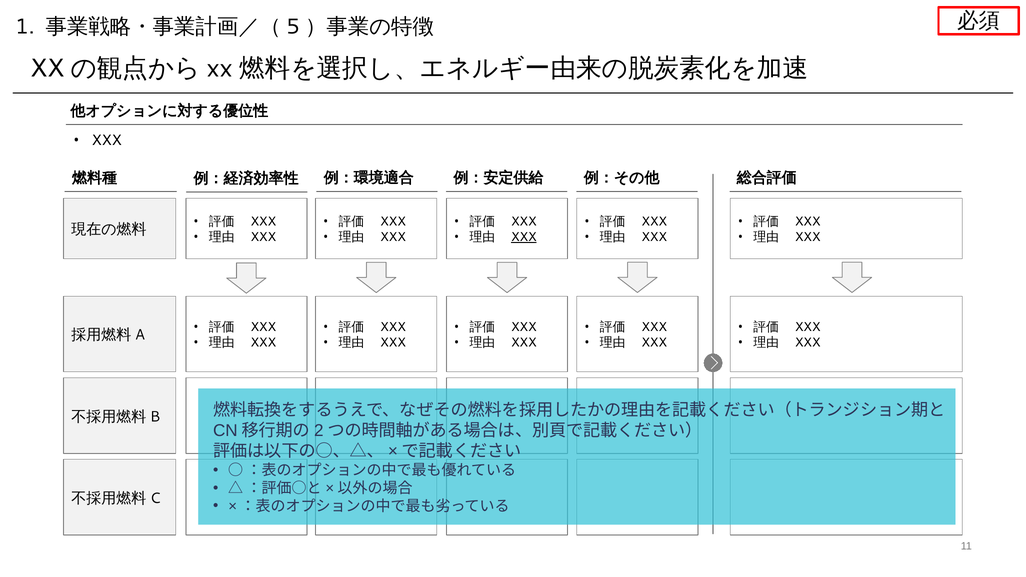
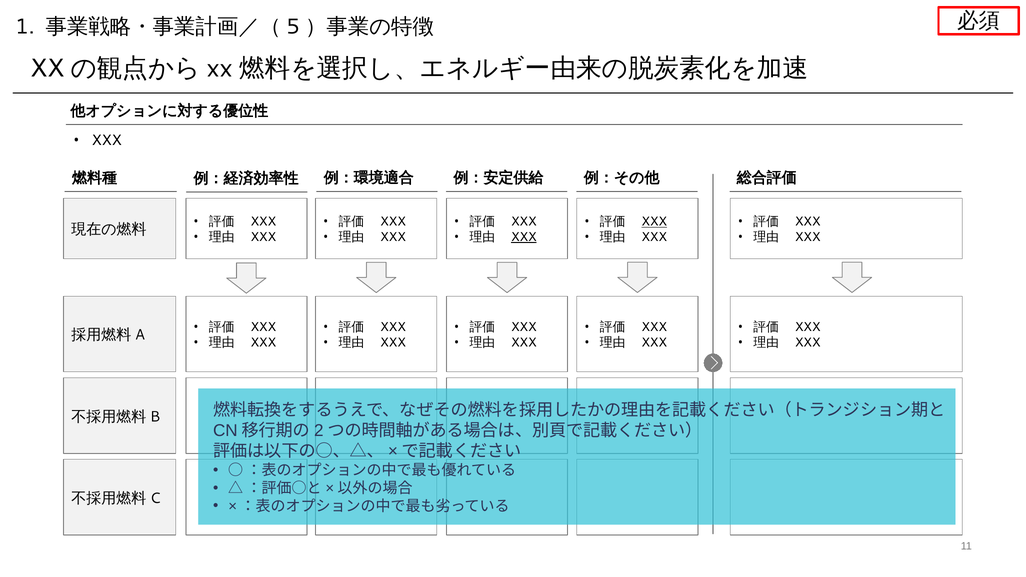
XXX underline: none -> present (654, 222)
